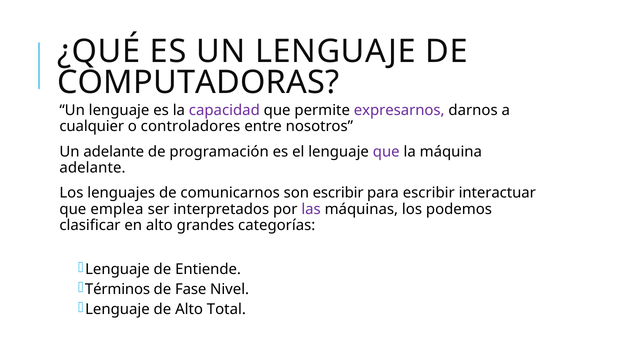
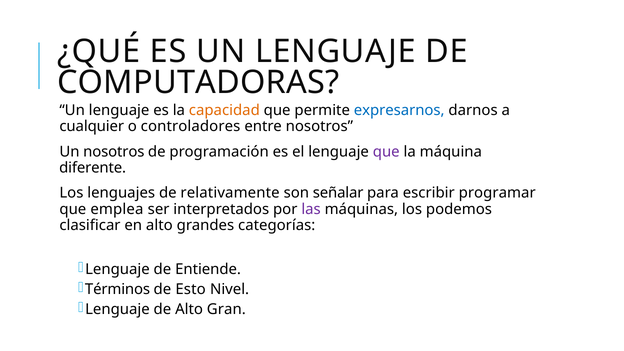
capacidad colour: purple -> orange (224, 110)
expresarnos colour: purple -> blue (399, 110)
Un adelante: adelante -> nosotros (114, 152)
adelante: adelante -> diferente (93, 168)
comunicarnos: comunicarnos -> relativamente (230, 193)
son escribir: escribir -> señalar (338, 193)
interactuar: interactuar -> programar (497, 193)
Fase: Fase -> Esto (191, 289)
Total: Total -> Gran (226, 309)
